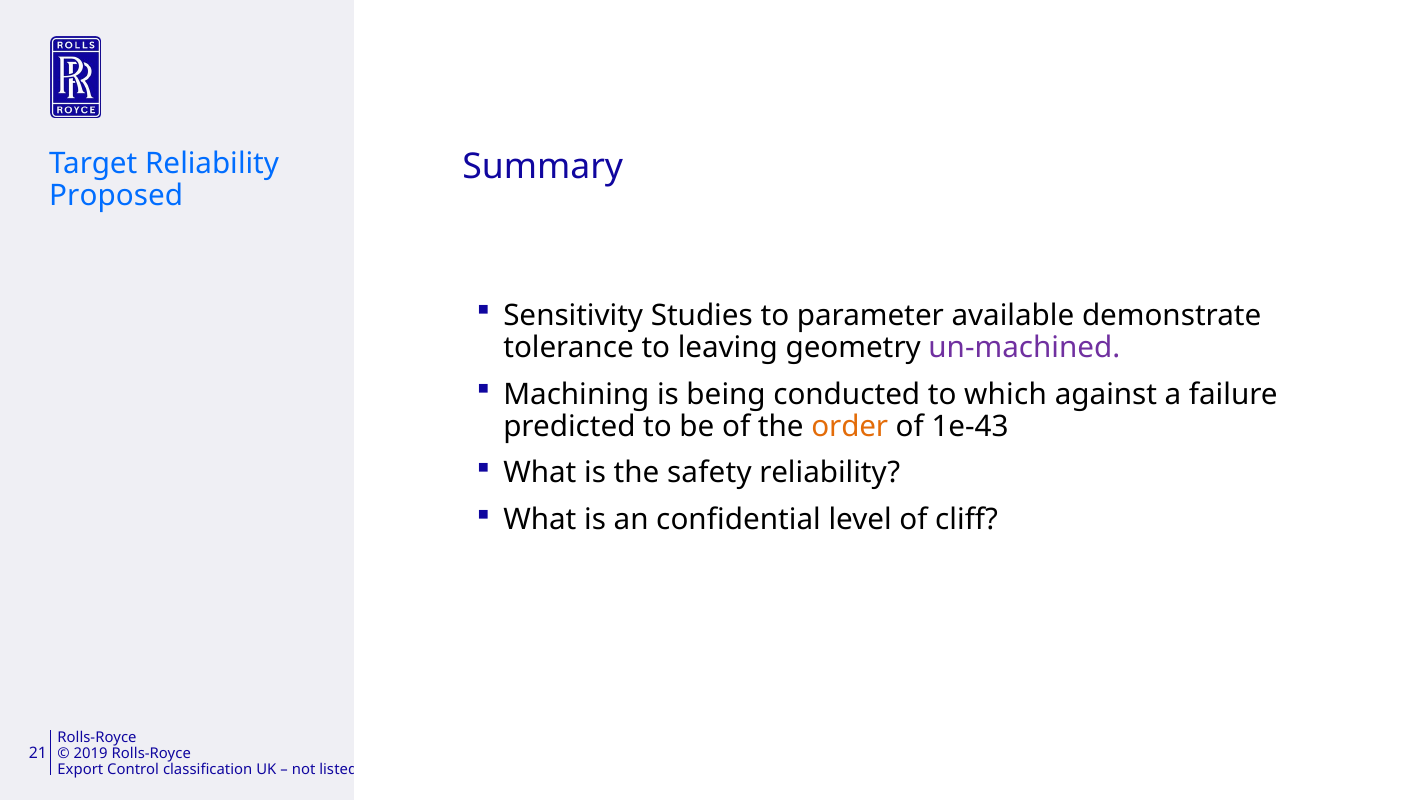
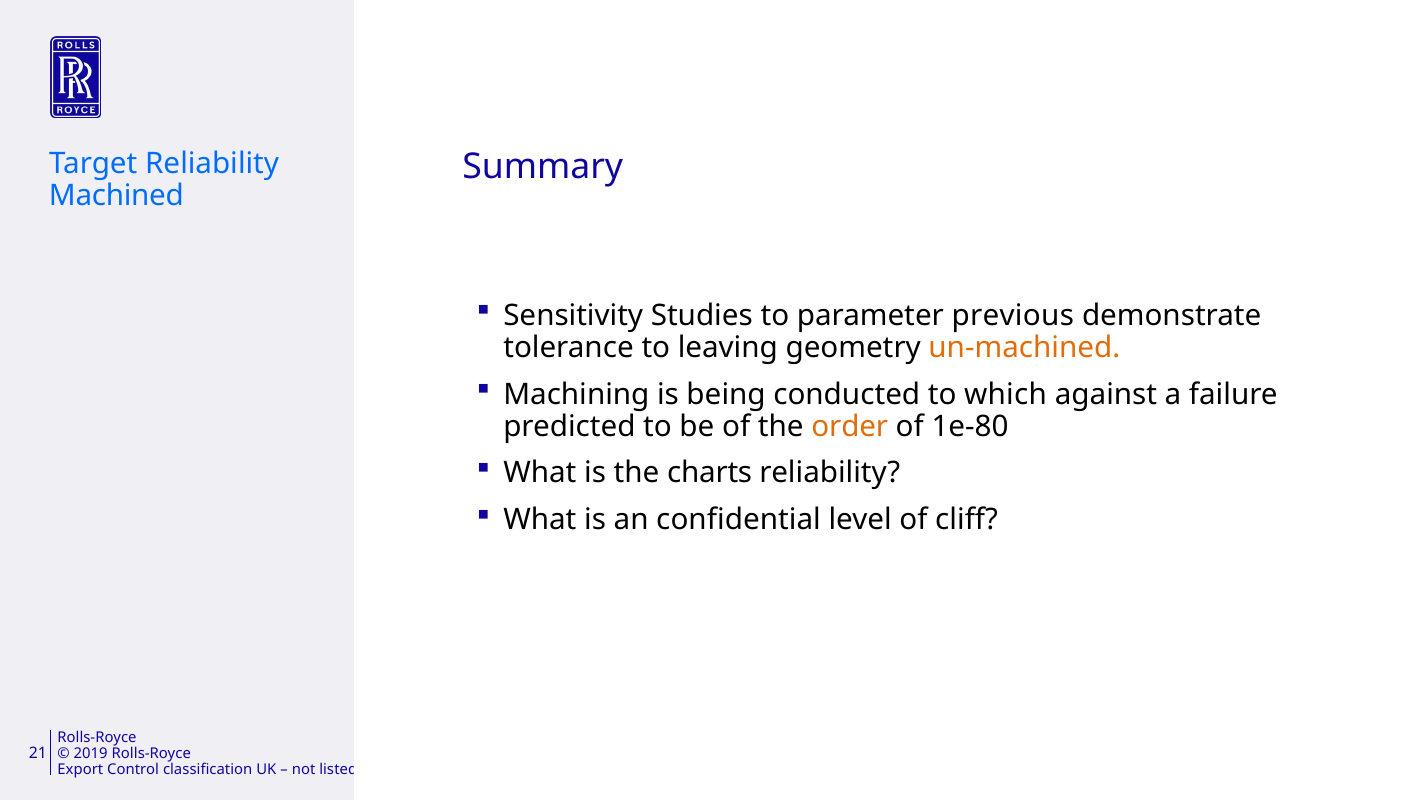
Proposed: Proposed -> Machined (116, 196)
available: available -> previous (1013, 316)
un-machined colour: purple -> orange (1024, 348)
1e-43: 1e-43 -> 1e-80 (970, 427)
safety: safety -> charts (710, 473)
